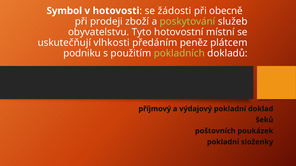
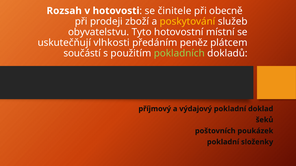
Symbol: Symbol -> Rozsah (64, 11)
žádosti: žádosti -> činitele (175, 11)
poskytování colour: light green -> yellow (188, 21)
podniku: podniku -> součástí (82, 53)
